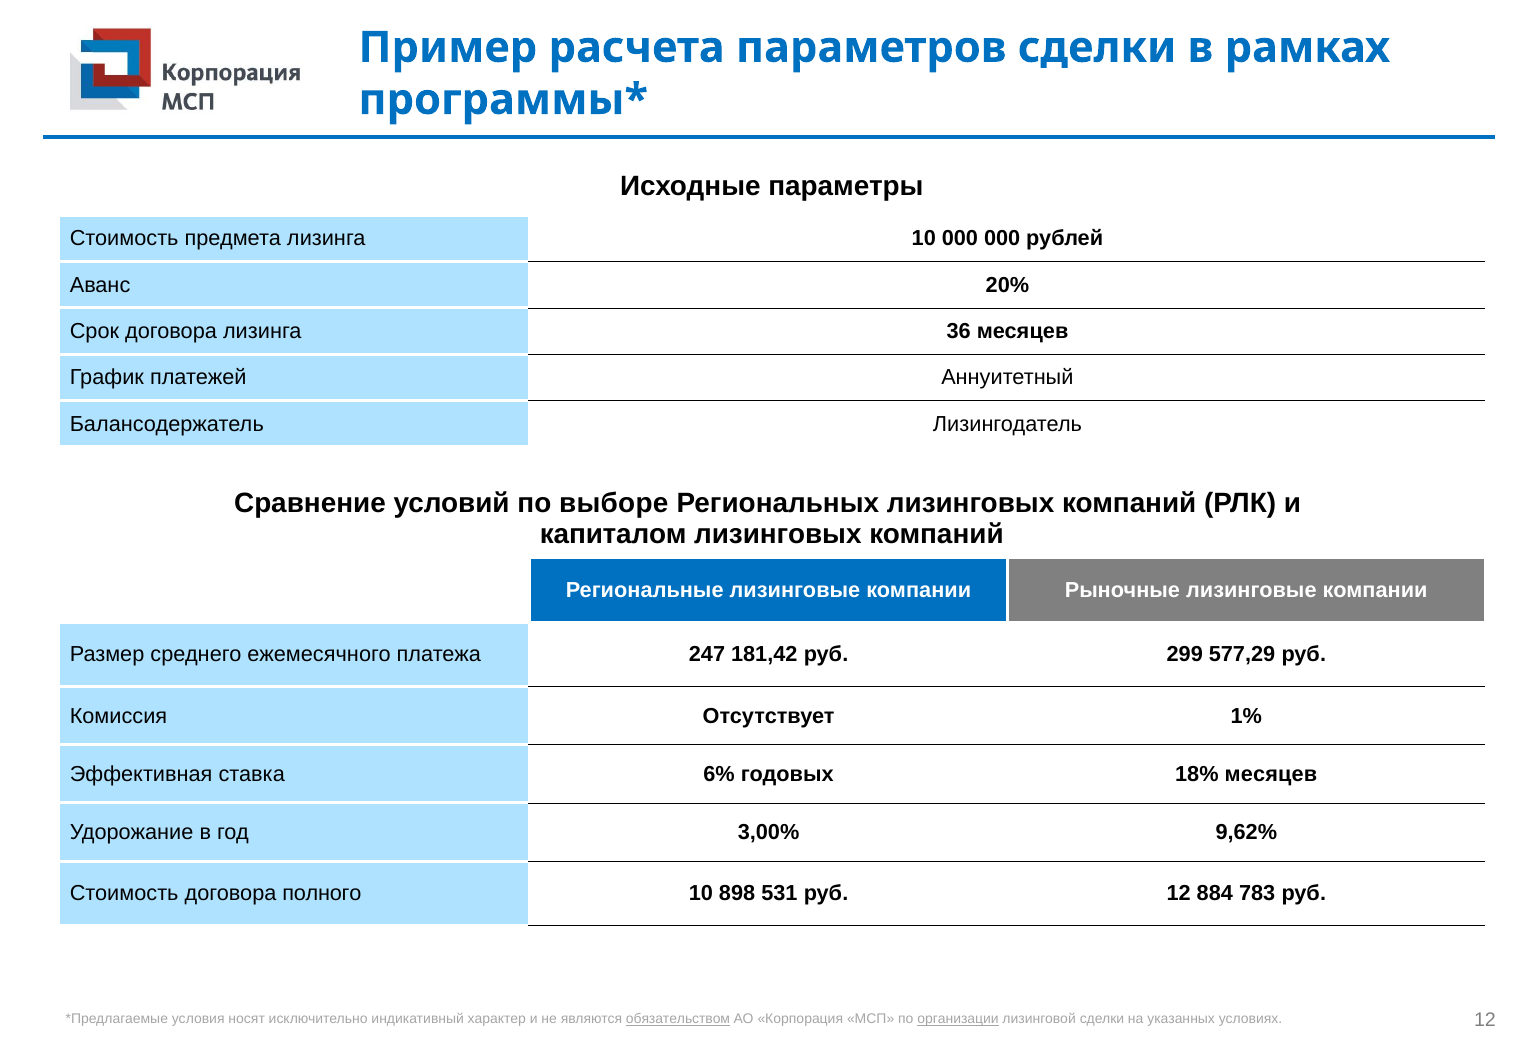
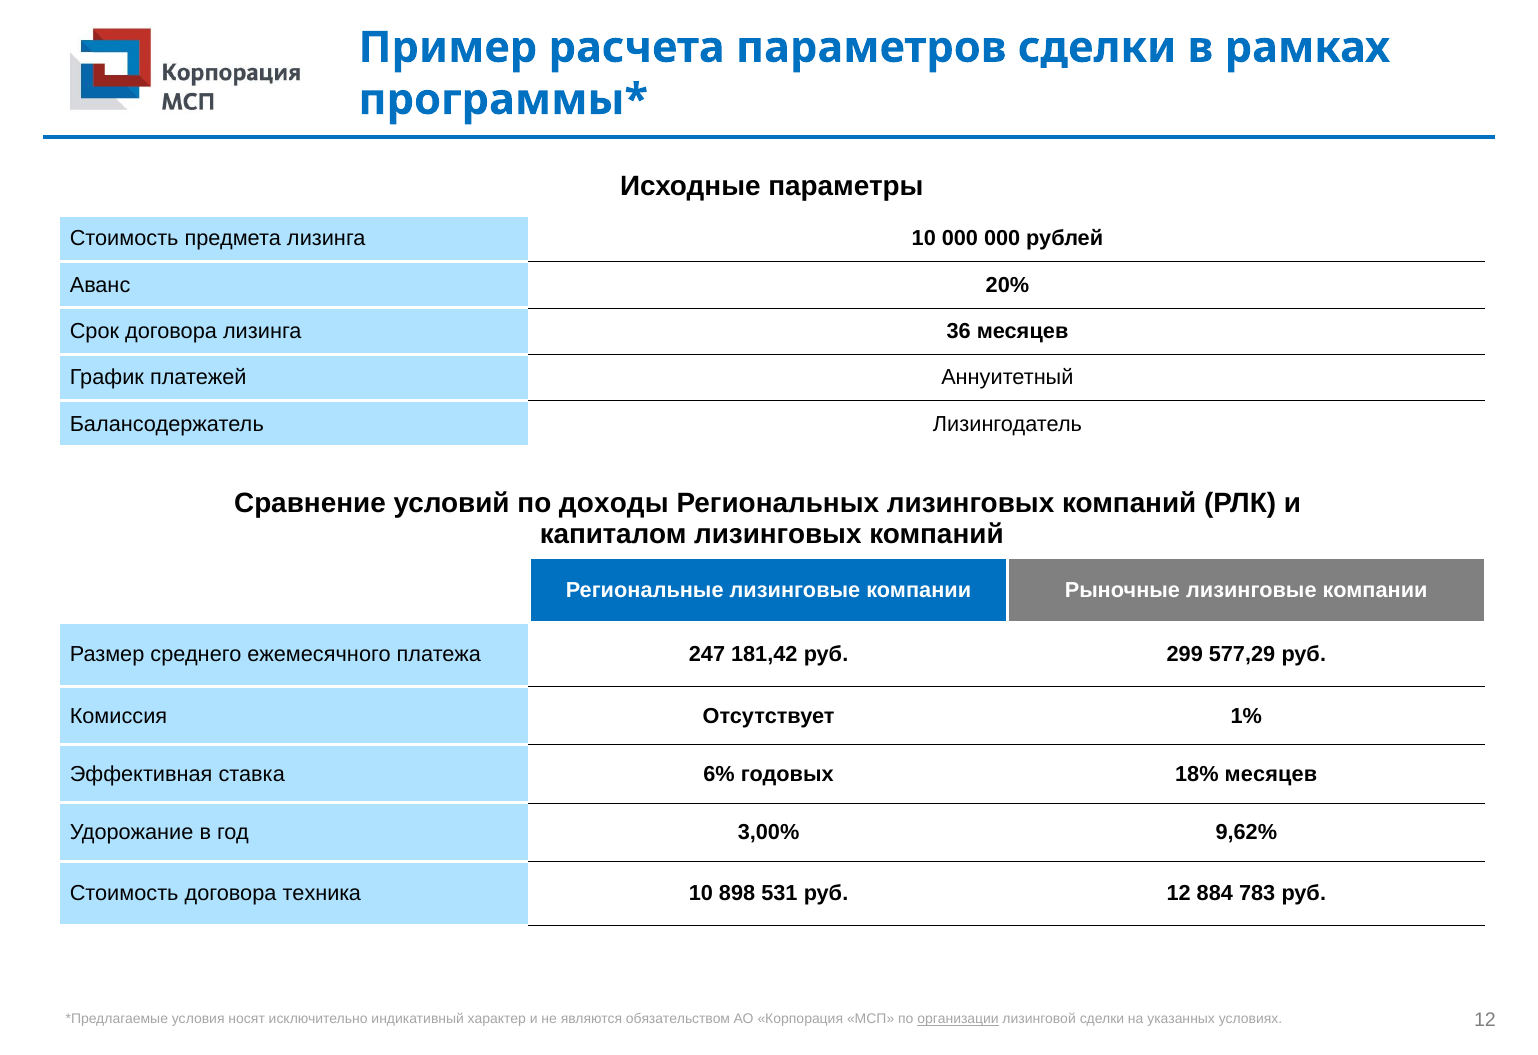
выборе: выборе -> доходы (614, 503)
полного: полного -> техника (322, 893)
обязательством underline: present -> none (678, 1019)
